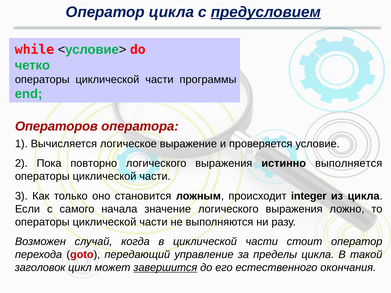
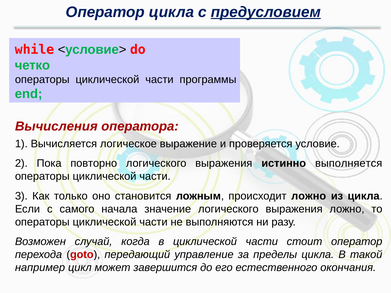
Операторов: Операторов -> Вычисления (56, 126)
происходит integer: integer -> ложно (309, 196)
заголовок: заголовок -> например (40, 268)
завершится underline: present -> none (165, 268)
